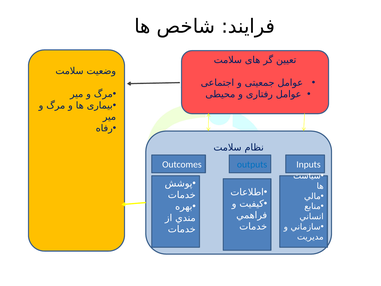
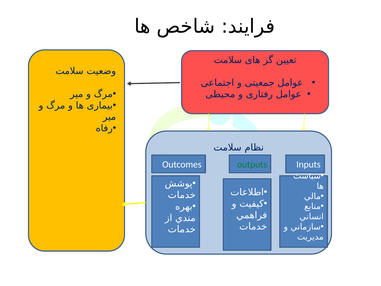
outputs colour: blue -> green (252, 164)
